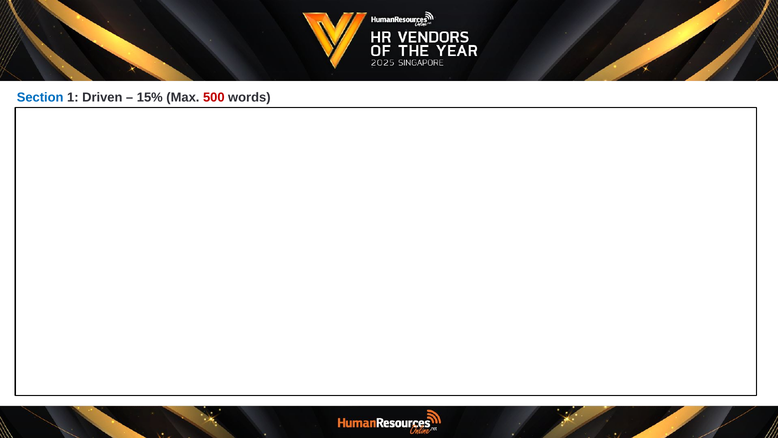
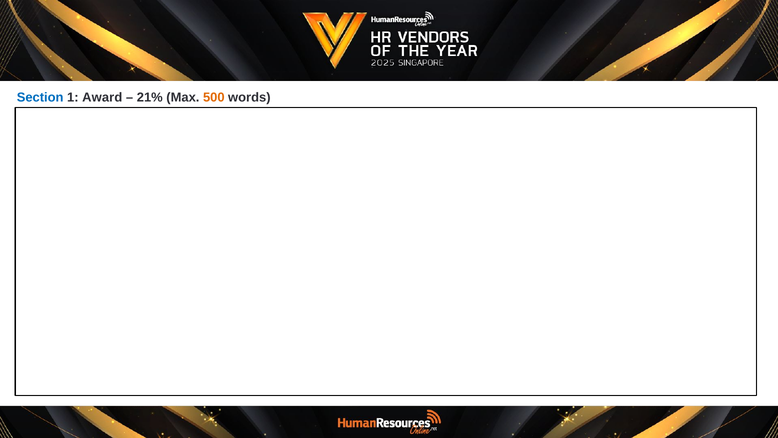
Driven: Driven -> Award (102, 97)
15%: 15% -> 21% (150, 97)
500 colour: red -> orange (214, 97)
